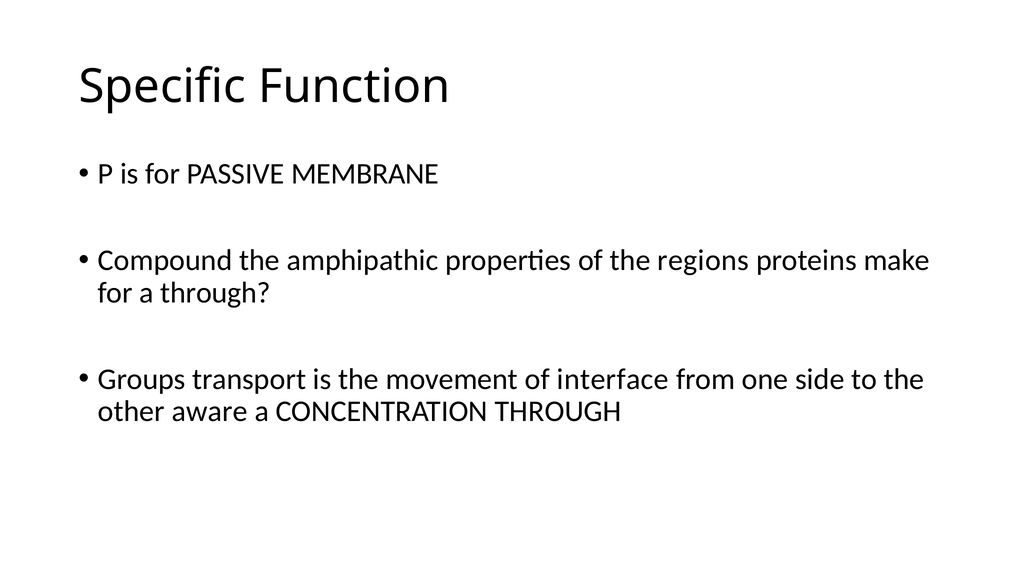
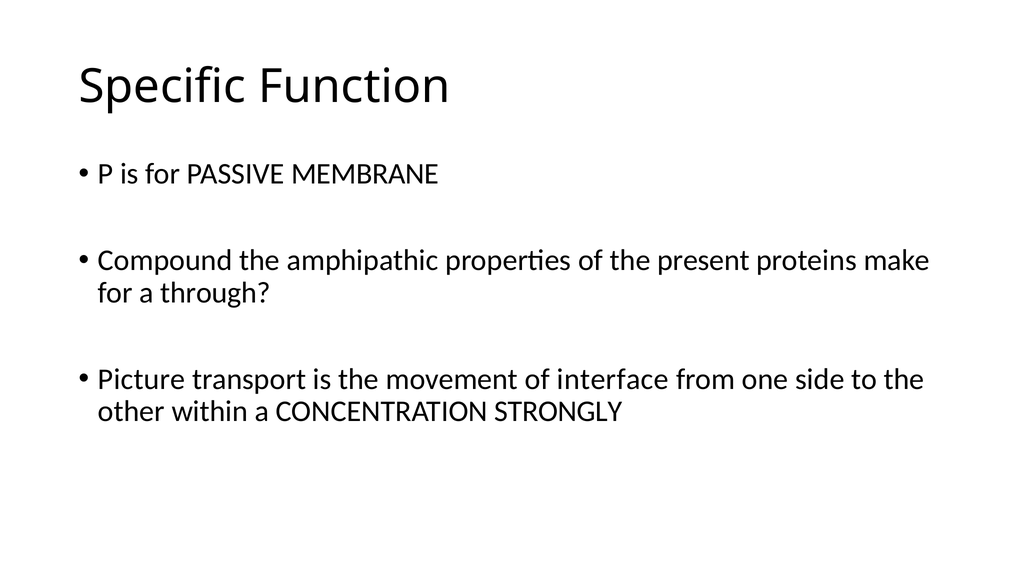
regions: regions -> present (703, 261)
Groups: Groups -> Picture (142, 379)
aware: aware -> within (210, 412)
CONCENTRATION THROUGH: THROUGH -> STRONGLY (558, 412)
